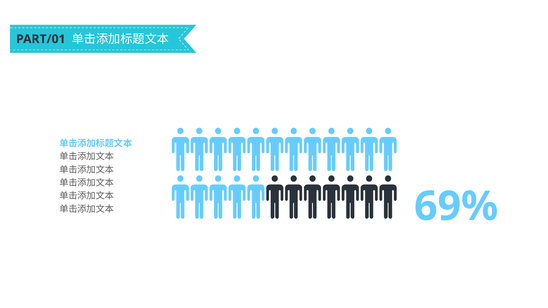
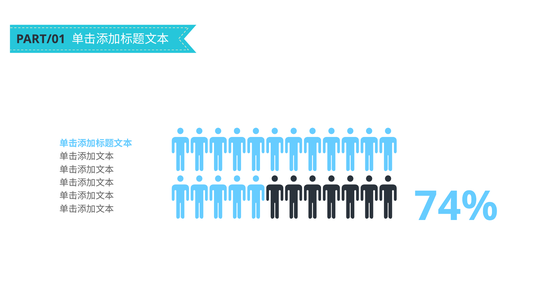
69%: 69% -> 74% (456, 207)
